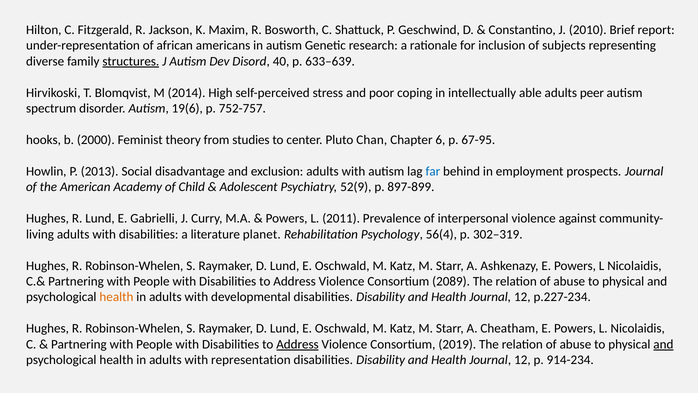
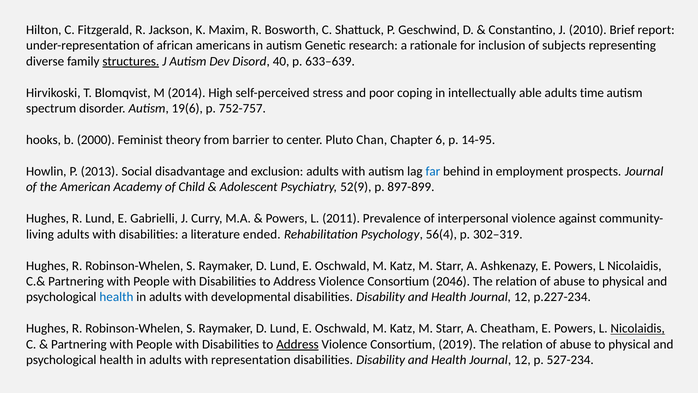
peer: peer -> time (592, 93)
studies: studies -> barrier (251, 140)
67-95: 67-95 -> 14-95 (478, 140)
planet: planet -> ended (262, 234)
2089: 2089 -> 2046 (451, 281)
health colour: orange -> blue (116, 297)
Nicolaidis underline: none -> present (638, 328)
and underline: present -> none (663, 344)
914-234: 914-234 -> 527-234 (570, 360)
